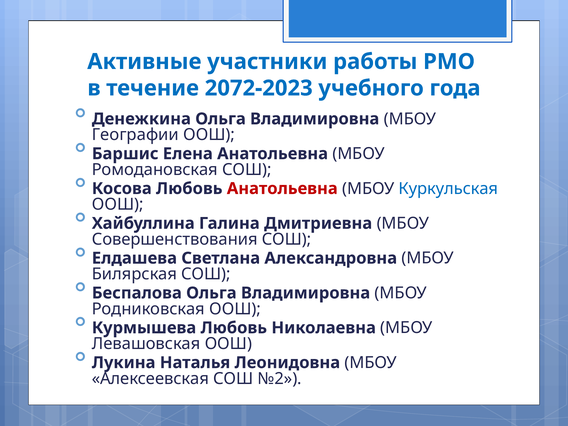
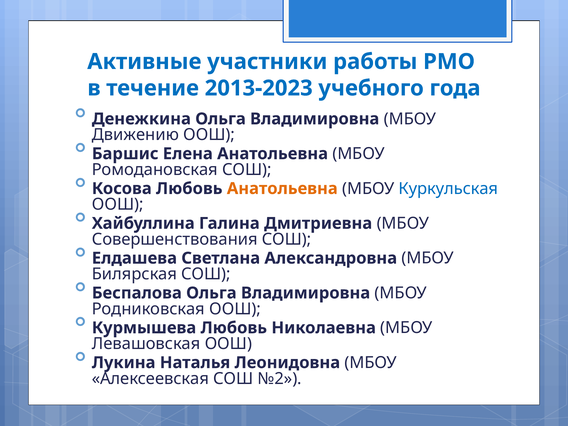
2072-2023: 2072-2023 -> 2013-2023 (259, 88)
Географии: Географии -> Движению (135, 135)
Анатольевна colour: red -> orange (282, 189)
